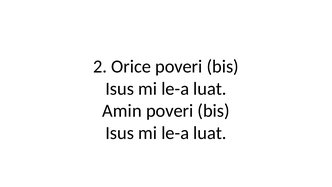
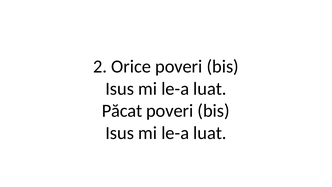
Amin: Amin -> Păcat (122, 111)
